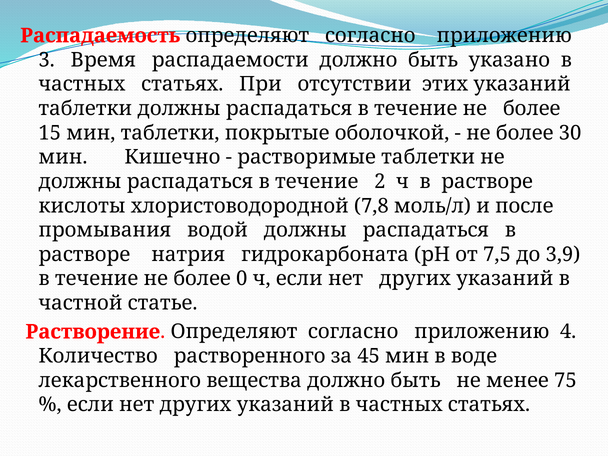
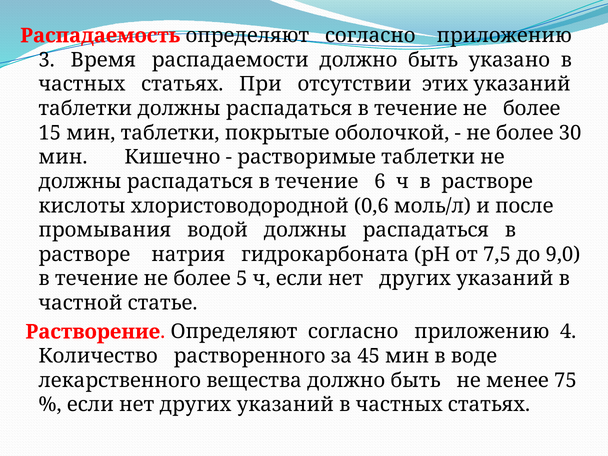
2: 2 -> 6 (380, 182)
7,8: 7,8 -> 0,6 (371, 206)
3,9: 3,9 -> 9,0 (563, 254)
0: 0 -> 5 (242, 279)
